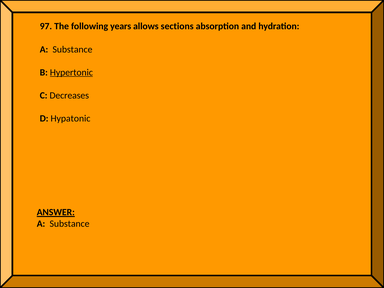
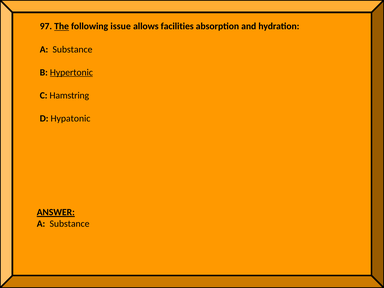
The underline: none -> present (62, 26)
years: years -> issue (121, 26)
sections: sections -> facilities (177, 26)
Decreases: Decreases -> Hamstring (69, 95)
